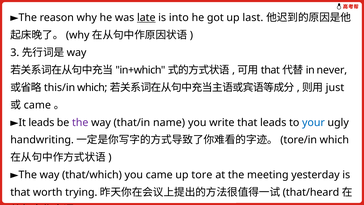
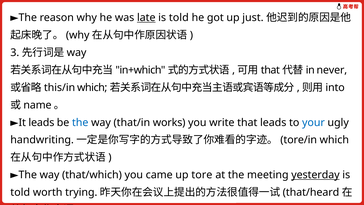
into: into -> told (179, 18)
last: last -> just (253, 18)
just: just -> into (335, 87)
came: came -> name (37, 105)
the colour: purple -> blue (80, 122)
name: name -> works (169, 122)
yesterday underline: none -> present (315, 175)
that: that -> told (20, 192)
